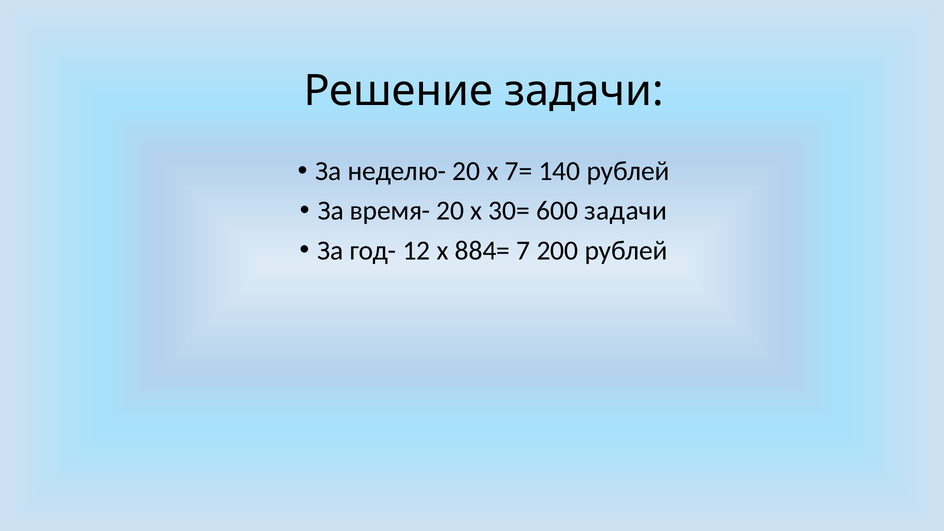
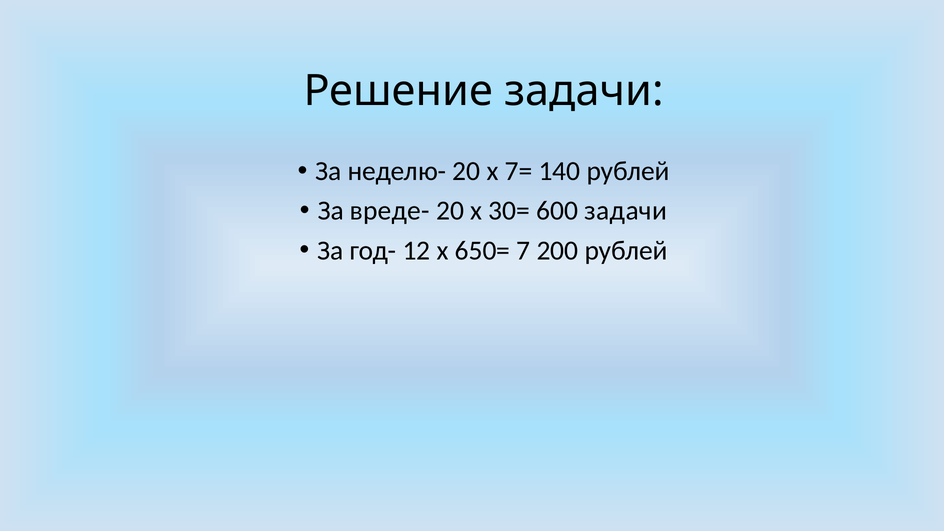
время-: время- -> вреде- (390, 211)
884=: 884= -> 650= (482, 250)
